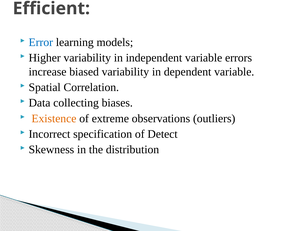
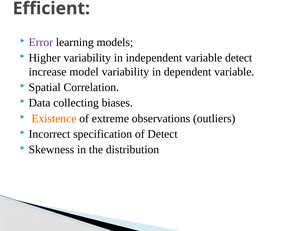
Error colour: blue -> purple (41, 42)
variable errors: errors -> detect (239, 58)
biased: biased -> model (84, 72)
